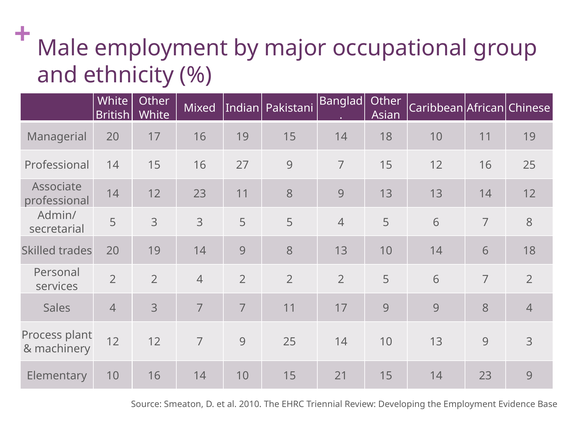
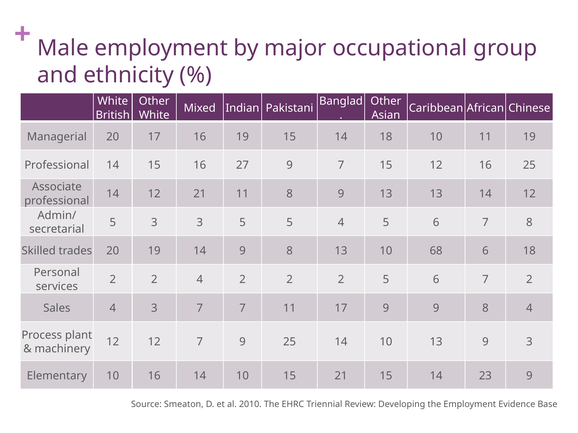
12 23: 23 -> 21 (200, 194)
10 14: 14 -> 68 (436, 251)
